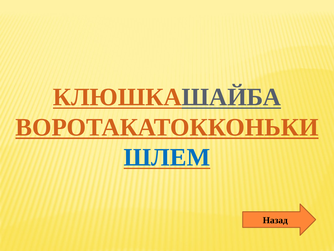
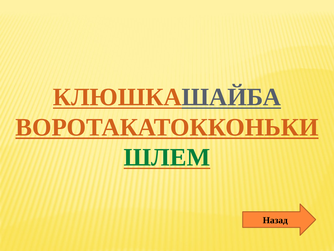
ШЛЕМ colour: blue -> green (167, 157)
